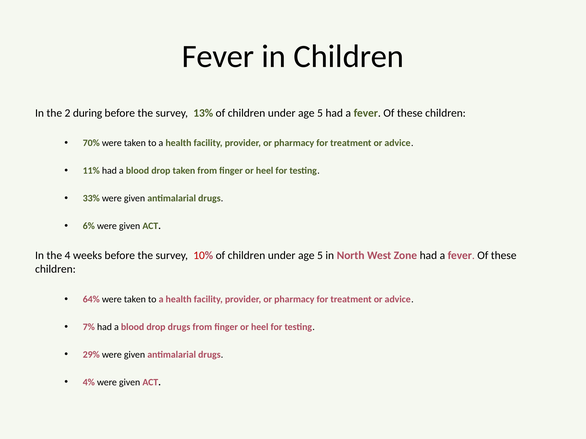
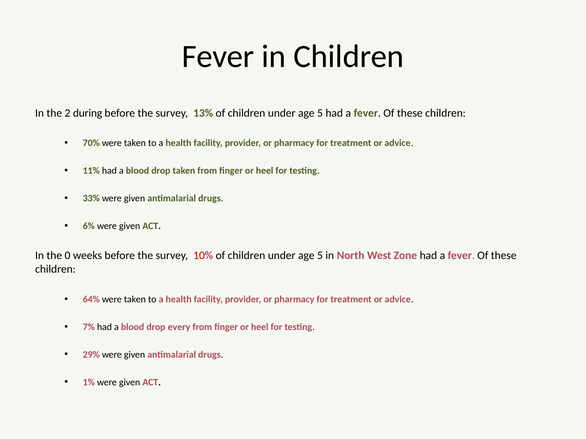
4: 4 -> 0 (68, 256)
drop drugs: drugs -> every (179, 327)
4%: 4% -> 1% (89, 383)
